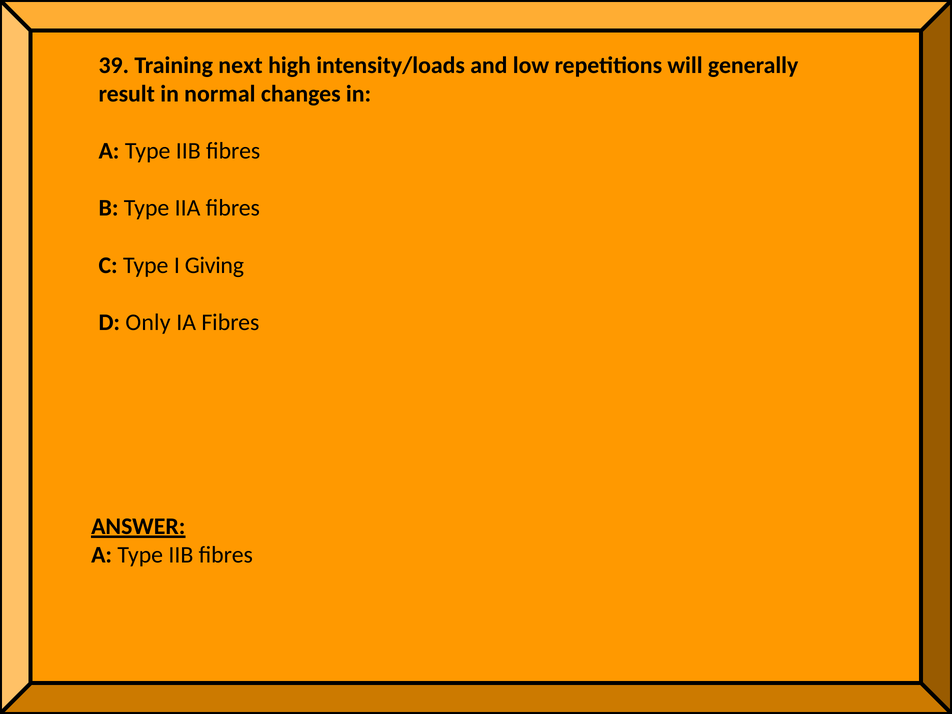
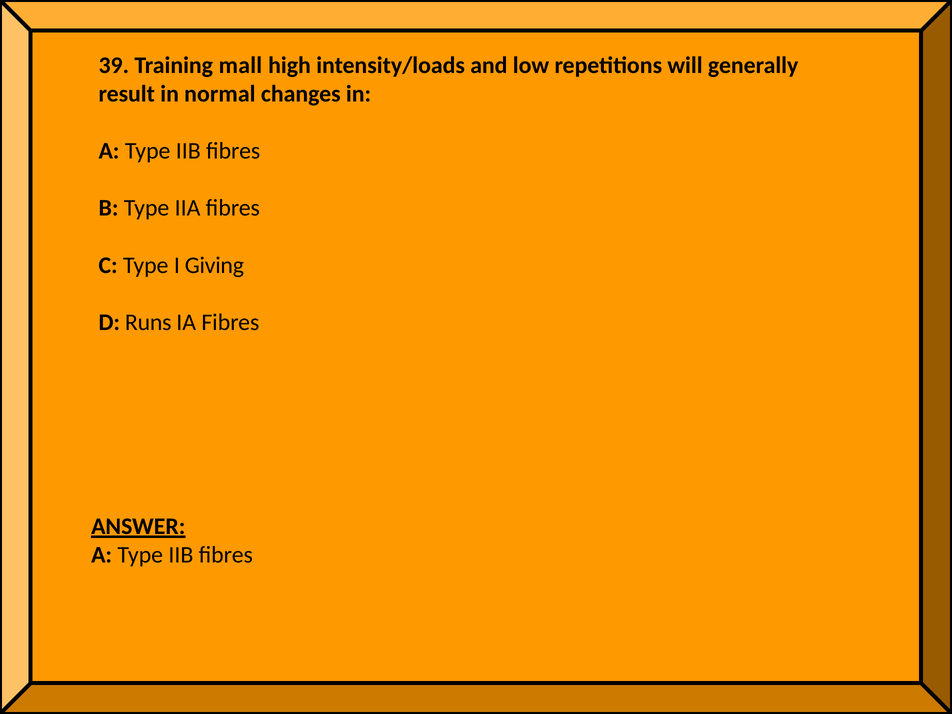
next: next -> mall (240, 65)
Only: Only -> Runs (148, 322)
